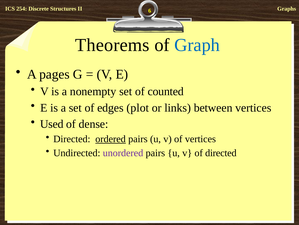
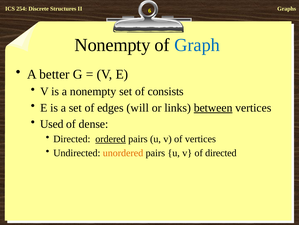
Theorems: Theorems -> Nonempty (112, 45)
pages: pages -> better (54, 74)
counted: counted -> consists (166, 91)
plot: plot -> will (138, 107)
between underline: none -> present (213, 107)
unordered colour: purple -> orange (123, 153)
